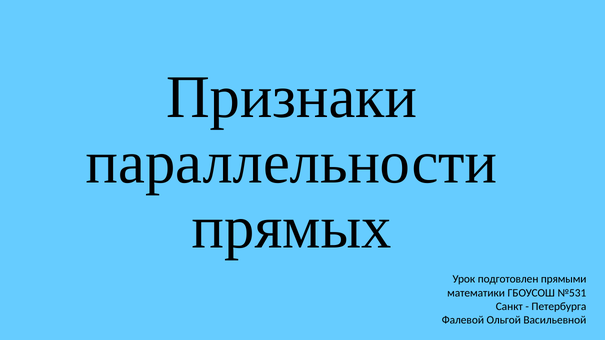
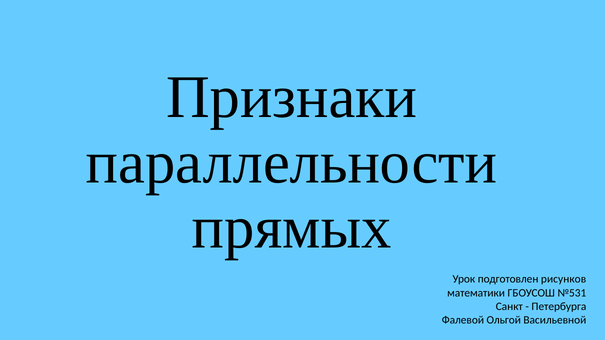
прямыми: прямыми -> рисунков (564, 279)
